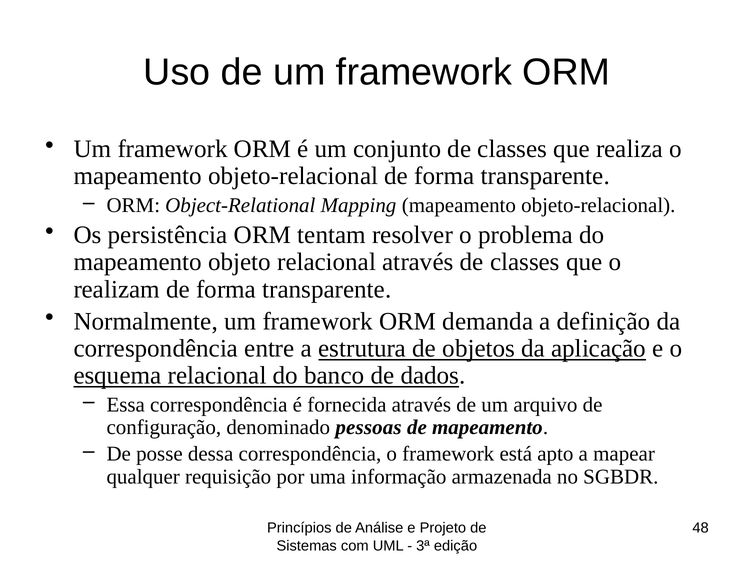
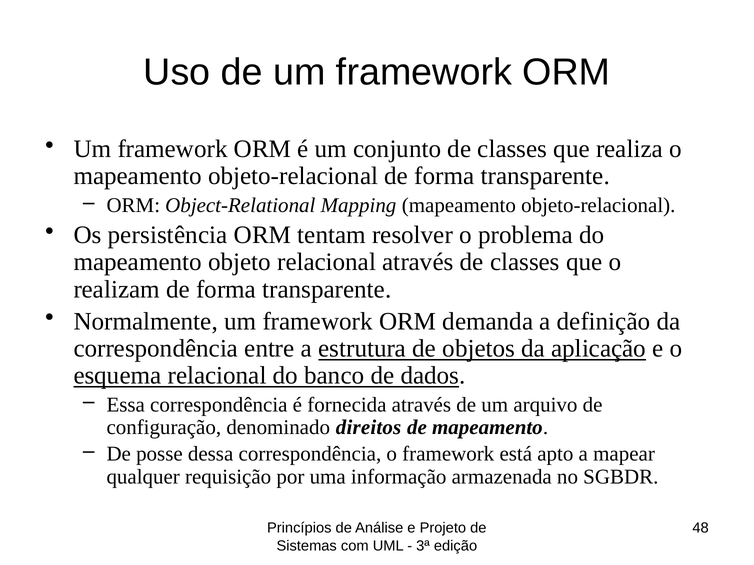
pessoas: pessoas -> direitos (369, 428)
